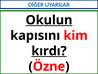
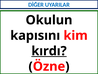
Okulun underline: present -> none (49, 20)
